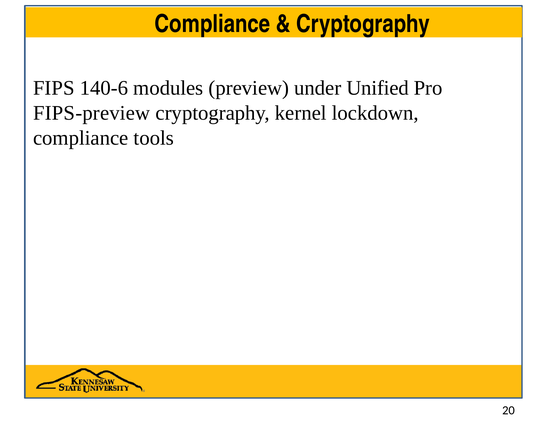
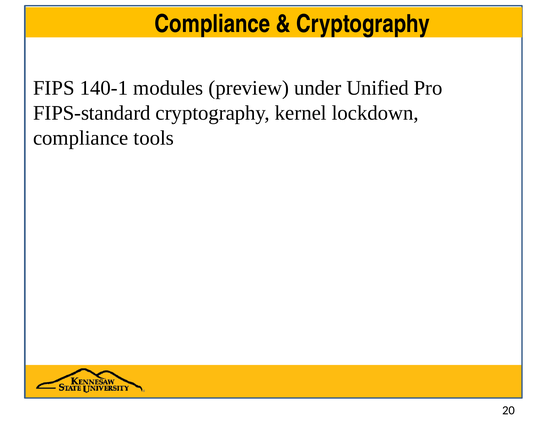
140-6: 140-6 -> 140-1 (104, 88)
FIPS-preview: FIPS-preview -> FIPS-standard (92, 113)
